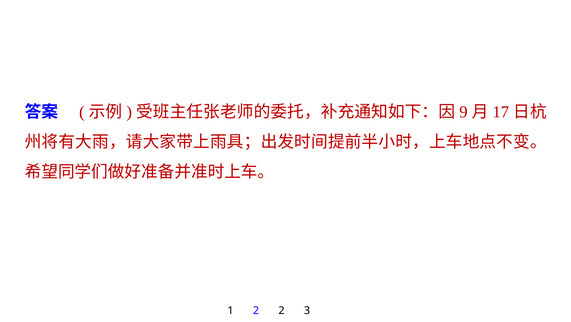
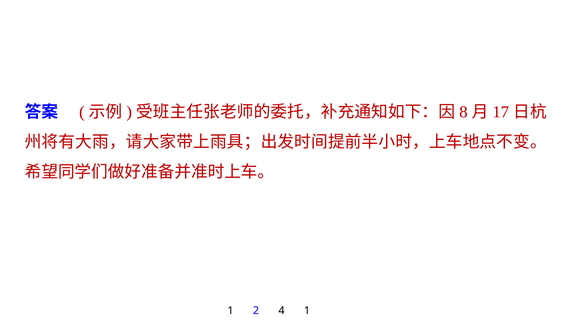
9: 9 -> 8 (463, 112)
2 2: 2 -> 4 (282, 310)
1 3: 3 -> 1 (307, 310)
